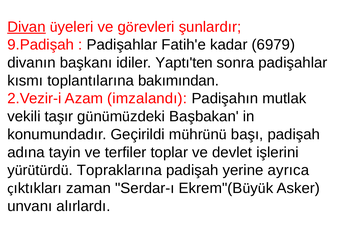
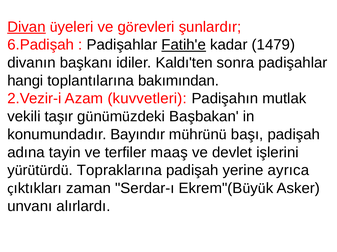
9.Padişah: 9.Padişah -> 6.Padişah (41, 45)
Fatih'e underline: none -> present (184, 45)
6979: 6979 -> 1479 (273, 45)
Yaptı'ten: Yaptı'ten -> Kaldı'ten (184, 63)
kısmı: kısmı -> hangi (25, 81)
imzalandı: imzalandı -> kuvvetleri (147, 99)
Geçirildi: Geçirildi -> Bayındır (138, 135)
toplar: toplar -> maaş (169, 153)
